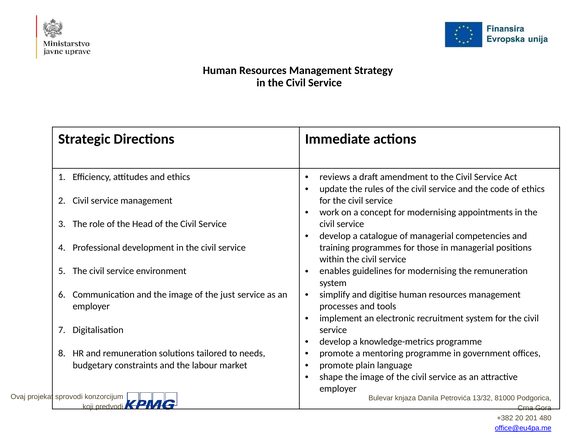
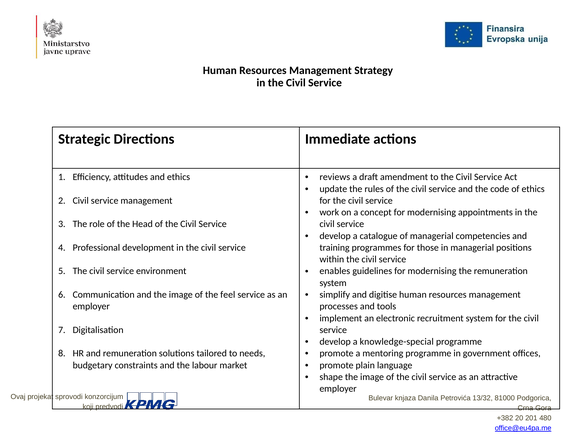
just: just -> feel (228, 295)
knowledge-metrics: knowledge-metrics -> knowledge-special (397, 342)
